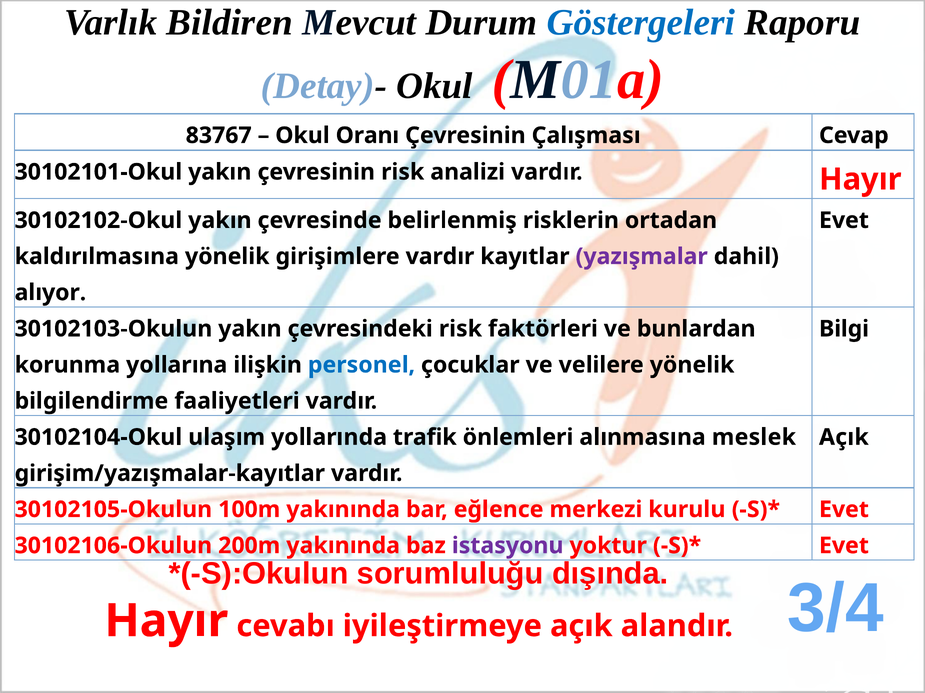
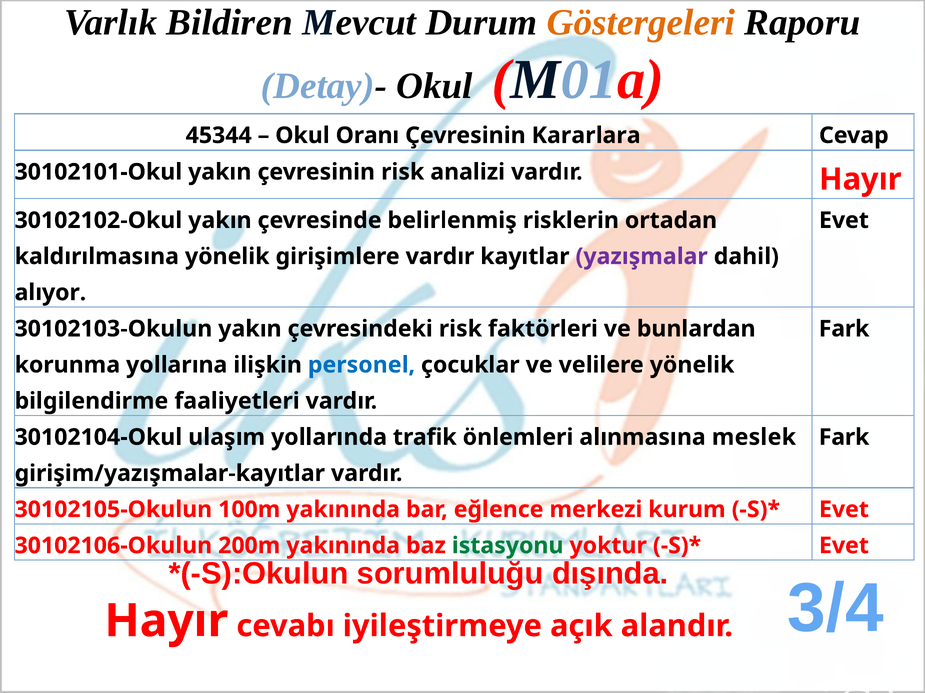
Göstergeleri colour: blue -> orange (641, 22)
83767: 83767 -> 45344 (219, 136)
Çalışması: Çalışması -> Kararlara (586, 136)
Bilgi: Bilgi -> Fark (844, 329)
Açık: Açık -> Fark (844, 438)
kurulu: kurulu -> kurum (687, 510)
istasyonu colour: purple -> green (508, 546)
